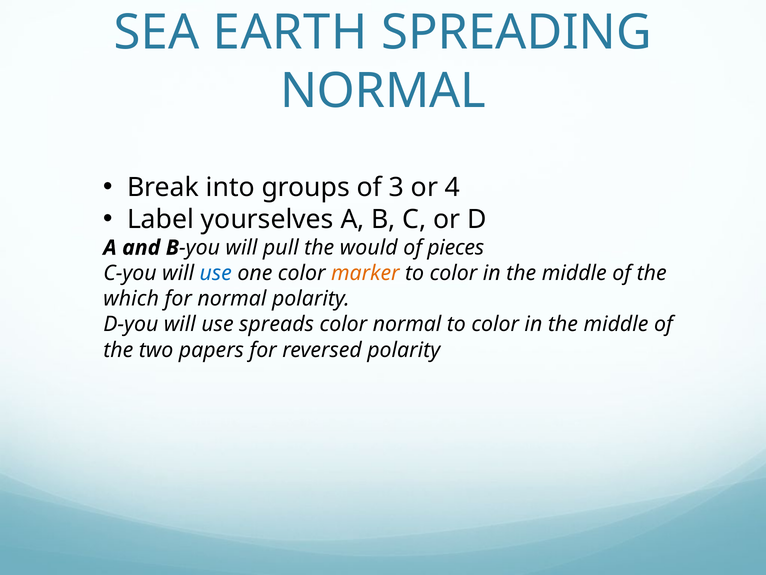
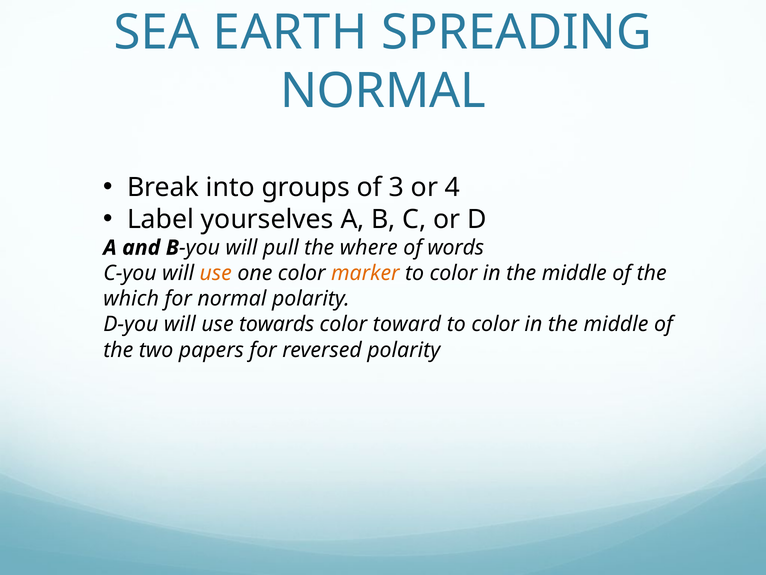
would: would -> where (369, 248)
pieces: pieces -> words (456, 248)
use colour: blue -> orange (216, 273)
spreads: spreads -> towards (277, 324)
color normal: normal -> toward (407, 324)
